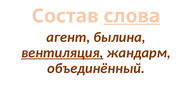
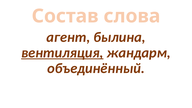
слова underline: present -> none (132, 16)
